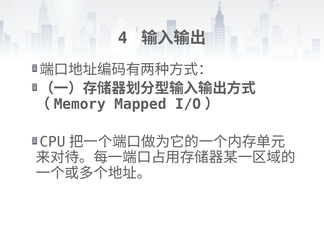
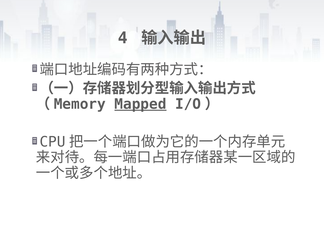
Mapped underline: none -> present (140, 104)
